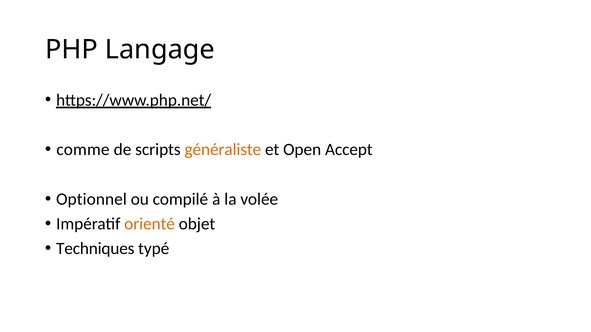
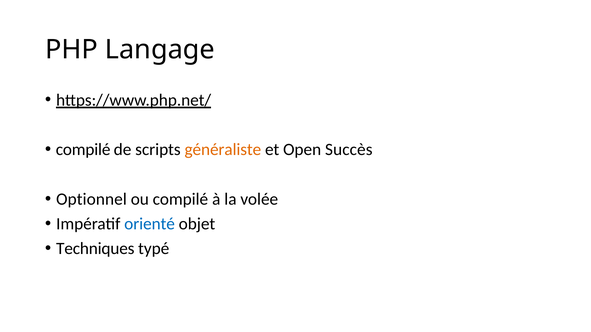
comme: comme -> compilé (83, 150)
Accept: Accept -> Succès (349, 150)
orienté colour: orange -> blue (150, 224)
